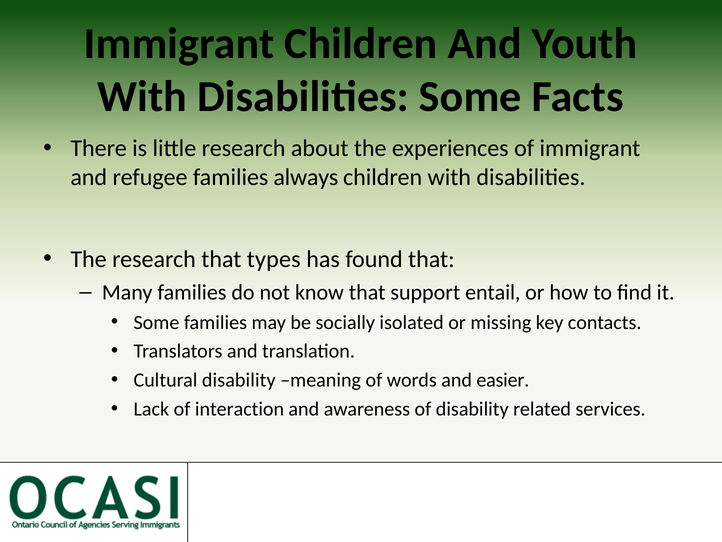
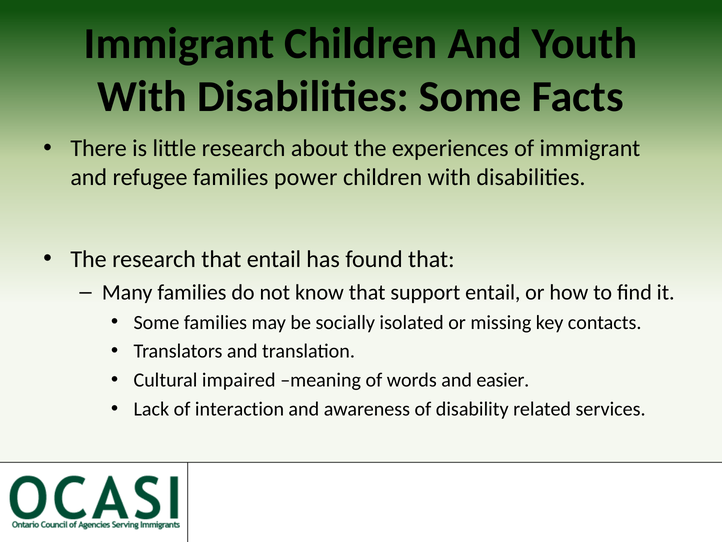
always: always -> power (306, 177)
that types: types -> entail (274, 259)
Cultural disability: disability -> impaired (239, 380)
